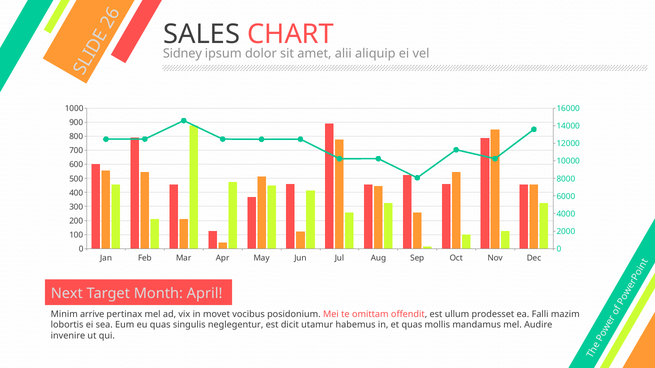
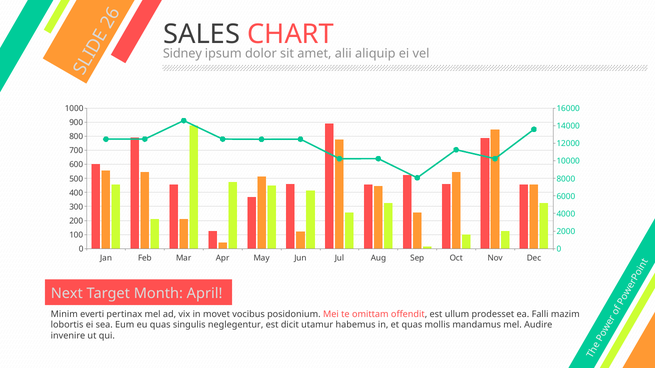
arrive: arrive -> everti (92, 314)
